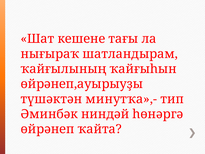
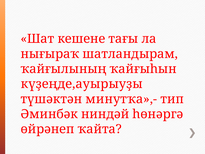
өйрәнеп,ауырыуҙы: өйрәнеп,ауырыуҙы -> күҙеңде,ауырыуҙы (82, 84)
